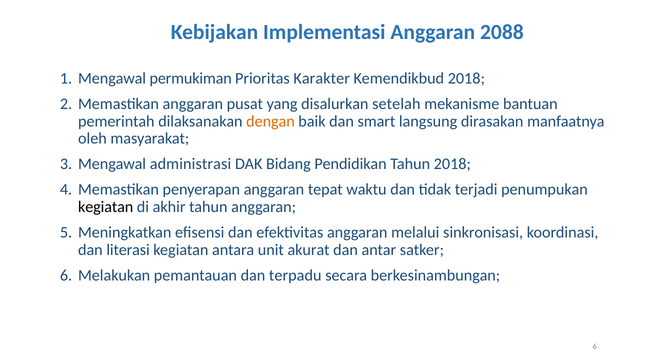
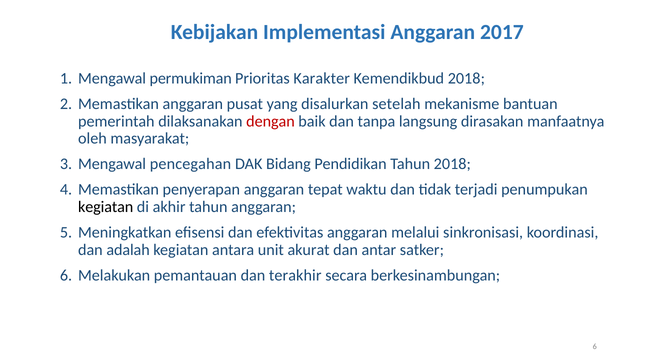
2088: 2088 -> 2017 (502, 32)
dengan colour: orange -> red (271, 121)
smart: smart -> tanpa (376, 121)
administrasi: administrasi -> pencegahan (190, 164)
literasi: literasi -> adalah (128, 250)
terpadu: terpadu -> terakhir (295, 276)
